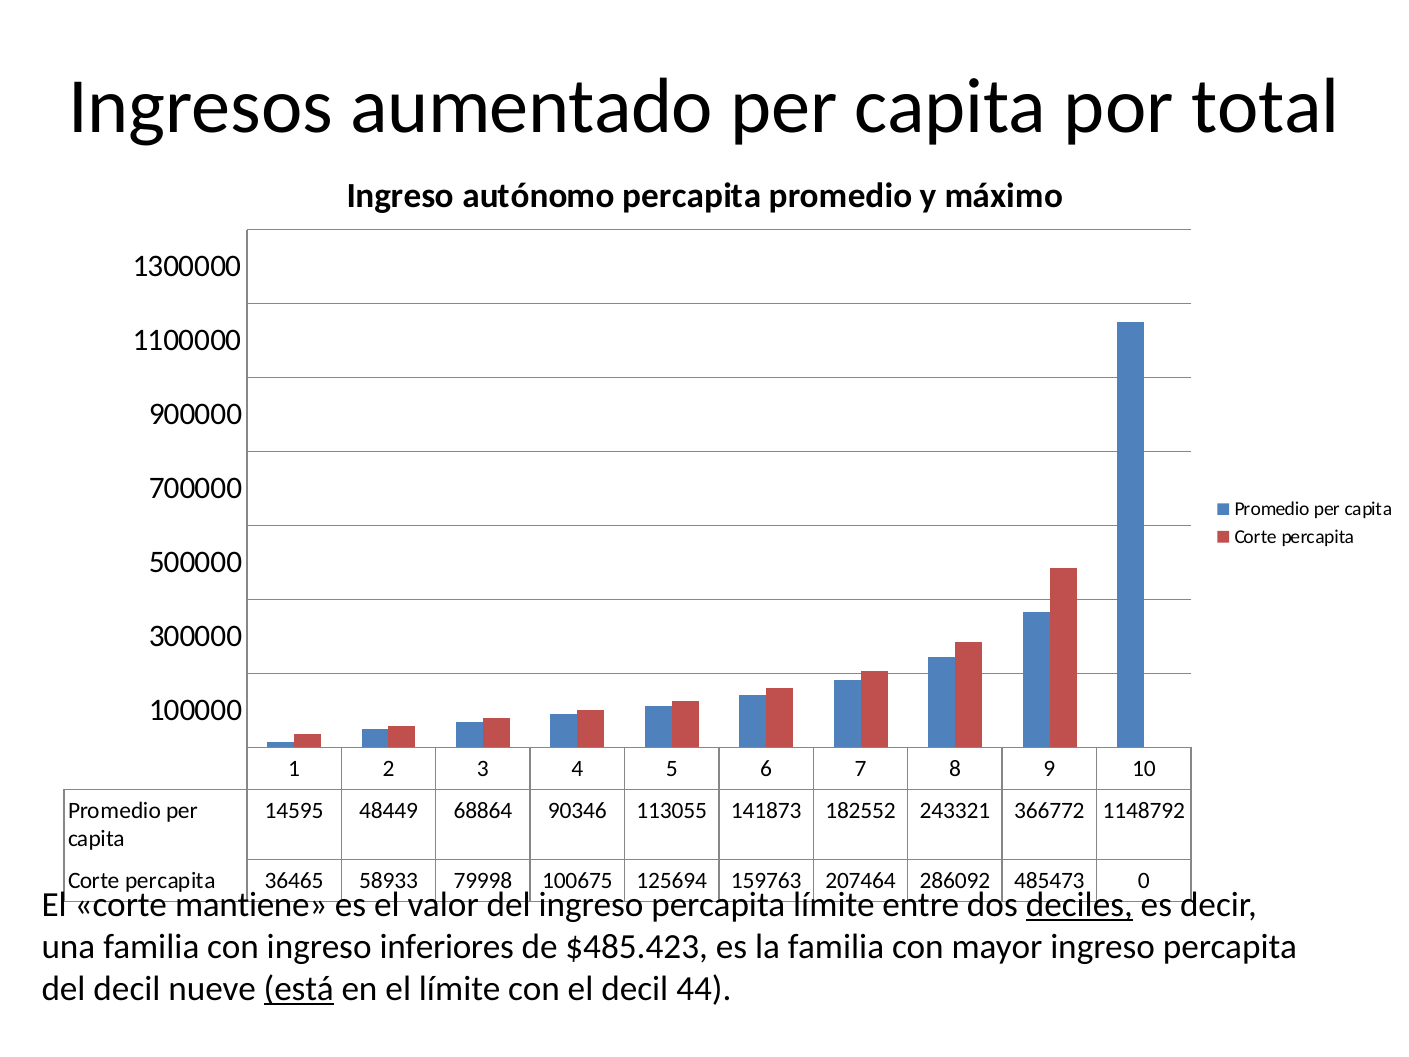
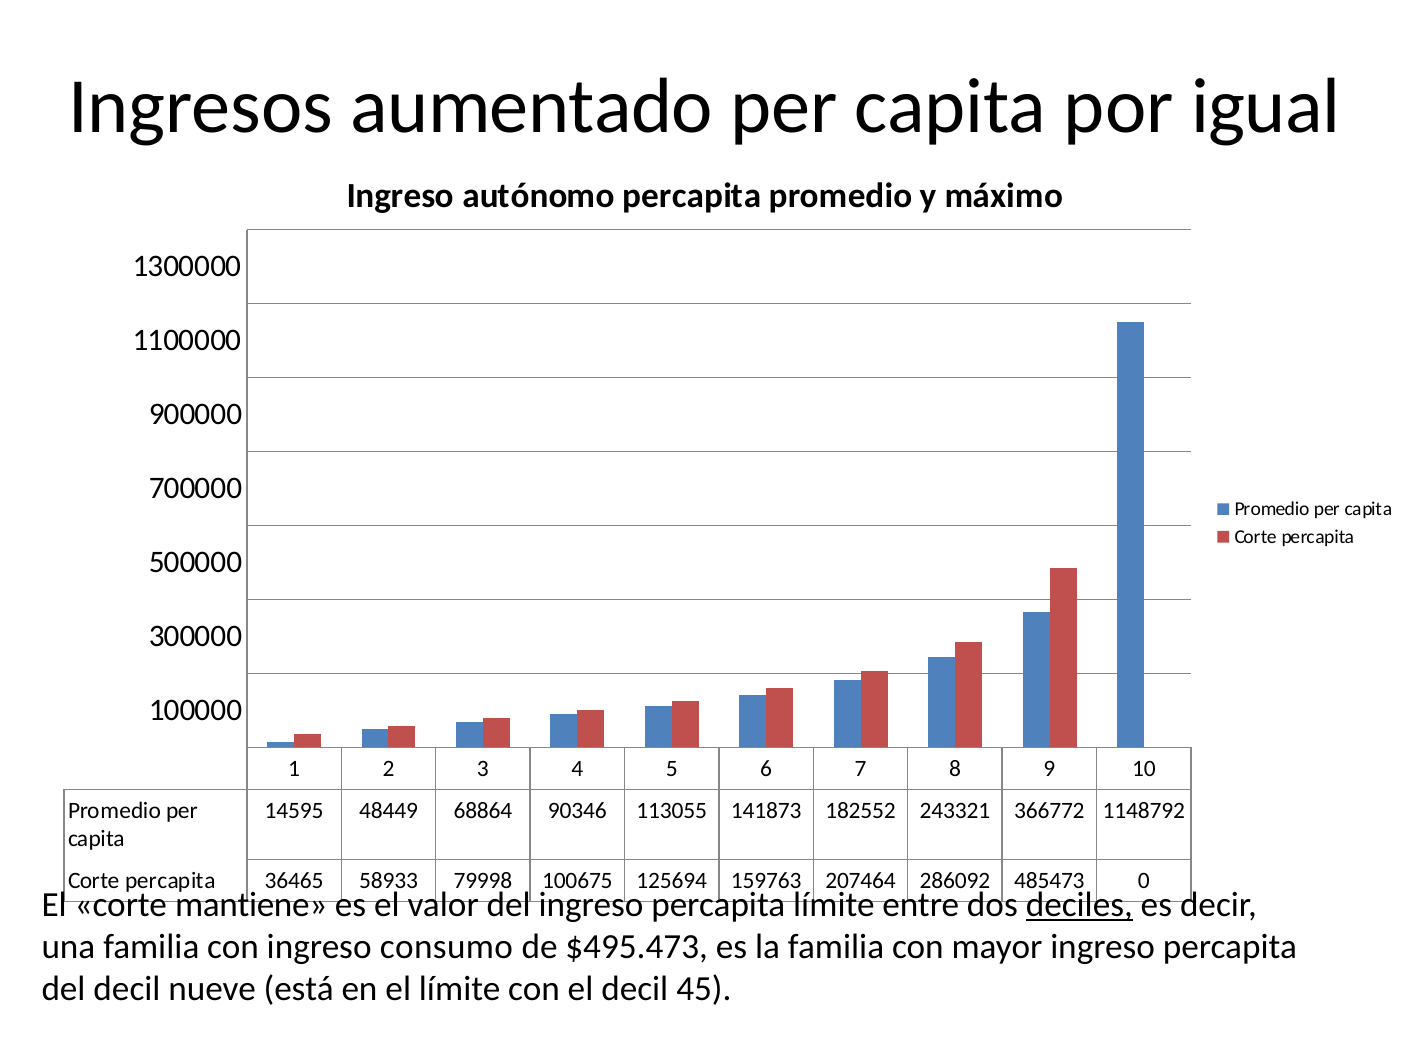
total: total -> igual (1266, 107)
inferiores: inferiores -> consumo (446, 946)
$485.423: $485.423 -> $495.473 (637, 946)
está underline: present -> none (299, 989)
44: 44 -> 45 (704, 989)
